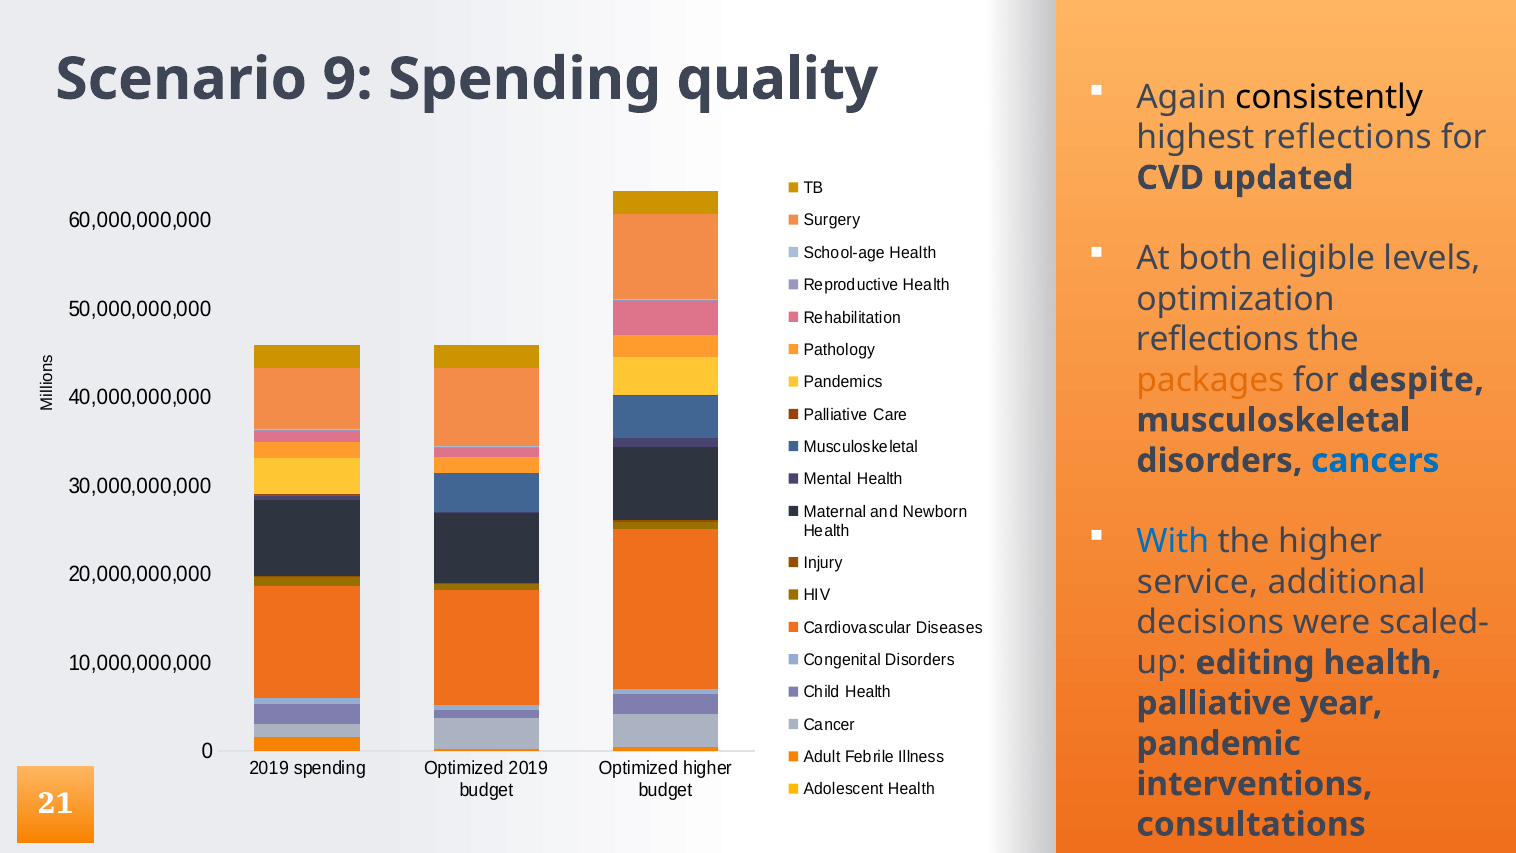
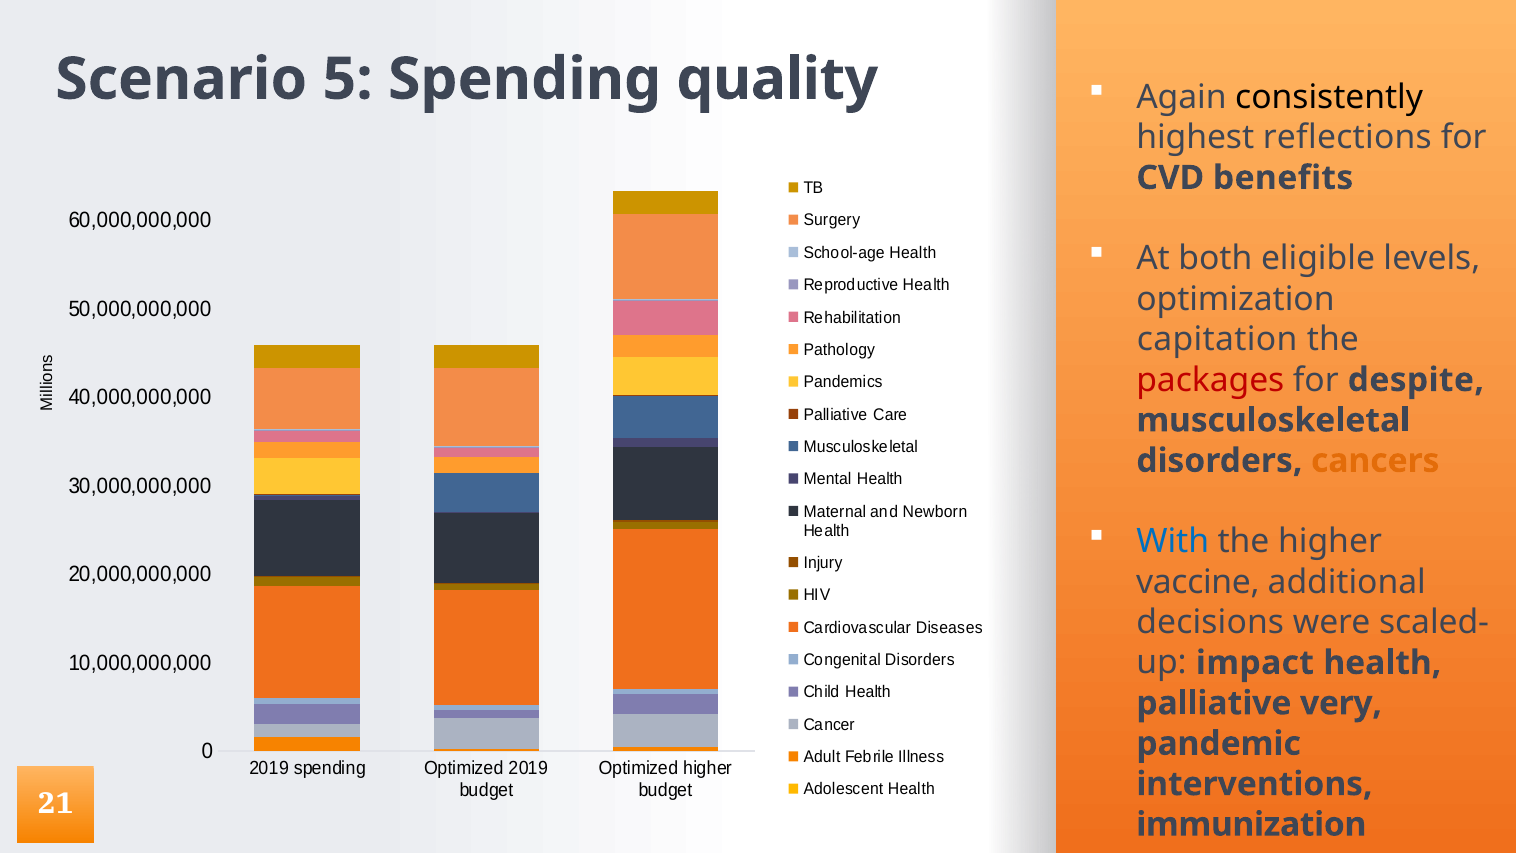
9: 9 -> 5 (348, 79)
updated: updated -> benefits (1283, 178)
reflections: reflections -> capitation (1217, 339)
packages colour: orange -> red (1210, 380)
cancers colour: blue -> orange (1375, 461)
service: service -> vaccine (1198, 582)
editing: editing -> impact (1255, 663)
year: year -> very (1341, 703)
consultations: consultations -> immunization (1251, 824)
